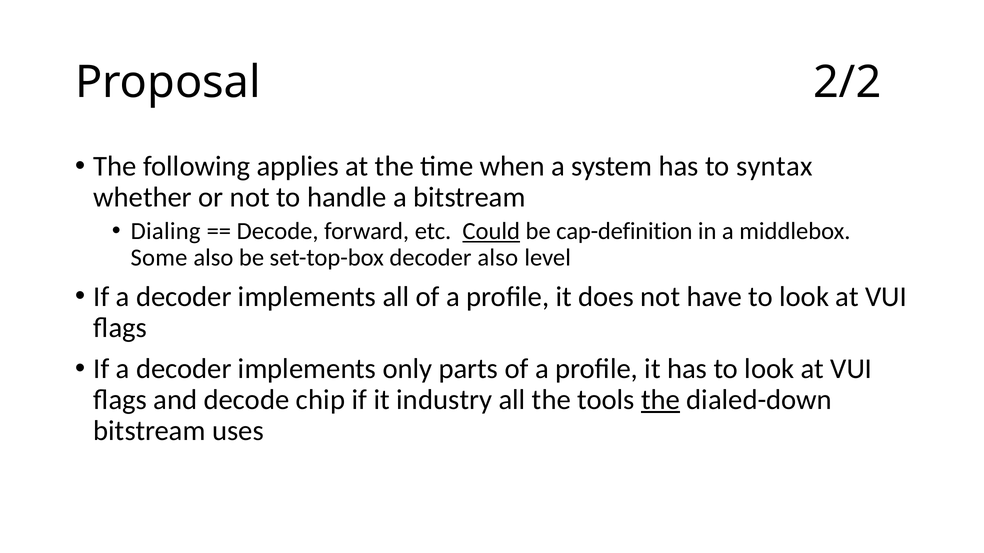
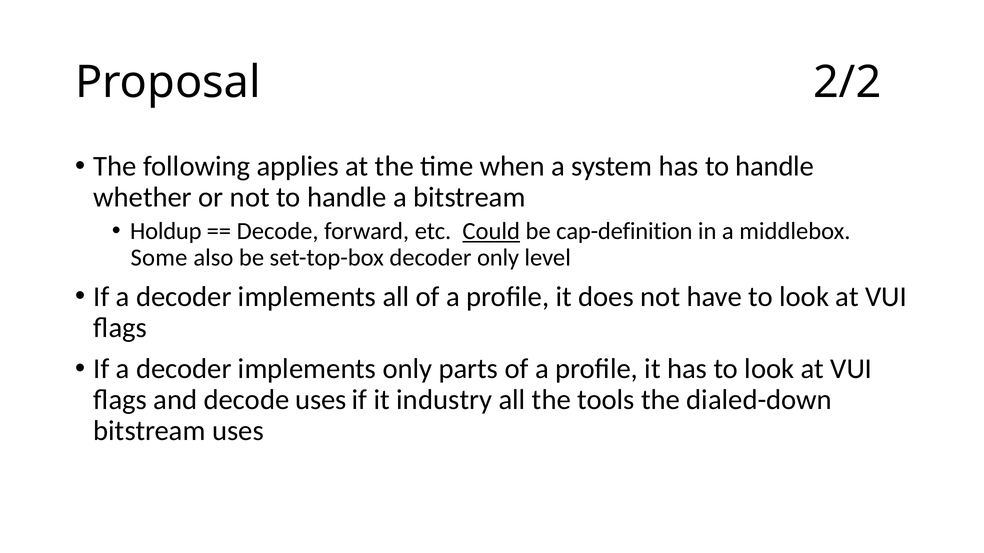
has to syntax: syntax -> handle (775, 166)
Dialing: Dialing -> Holdup (166, 231)
decoder also: also -> only (498, 258)
decode chip: chip -> uses (321, 400)
the underline: present -> none (661, 400)
